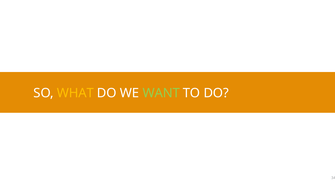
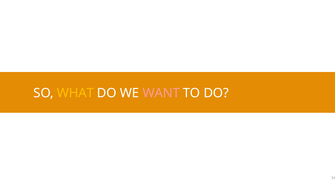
WANT colour: light green -> pink (161, 93)
